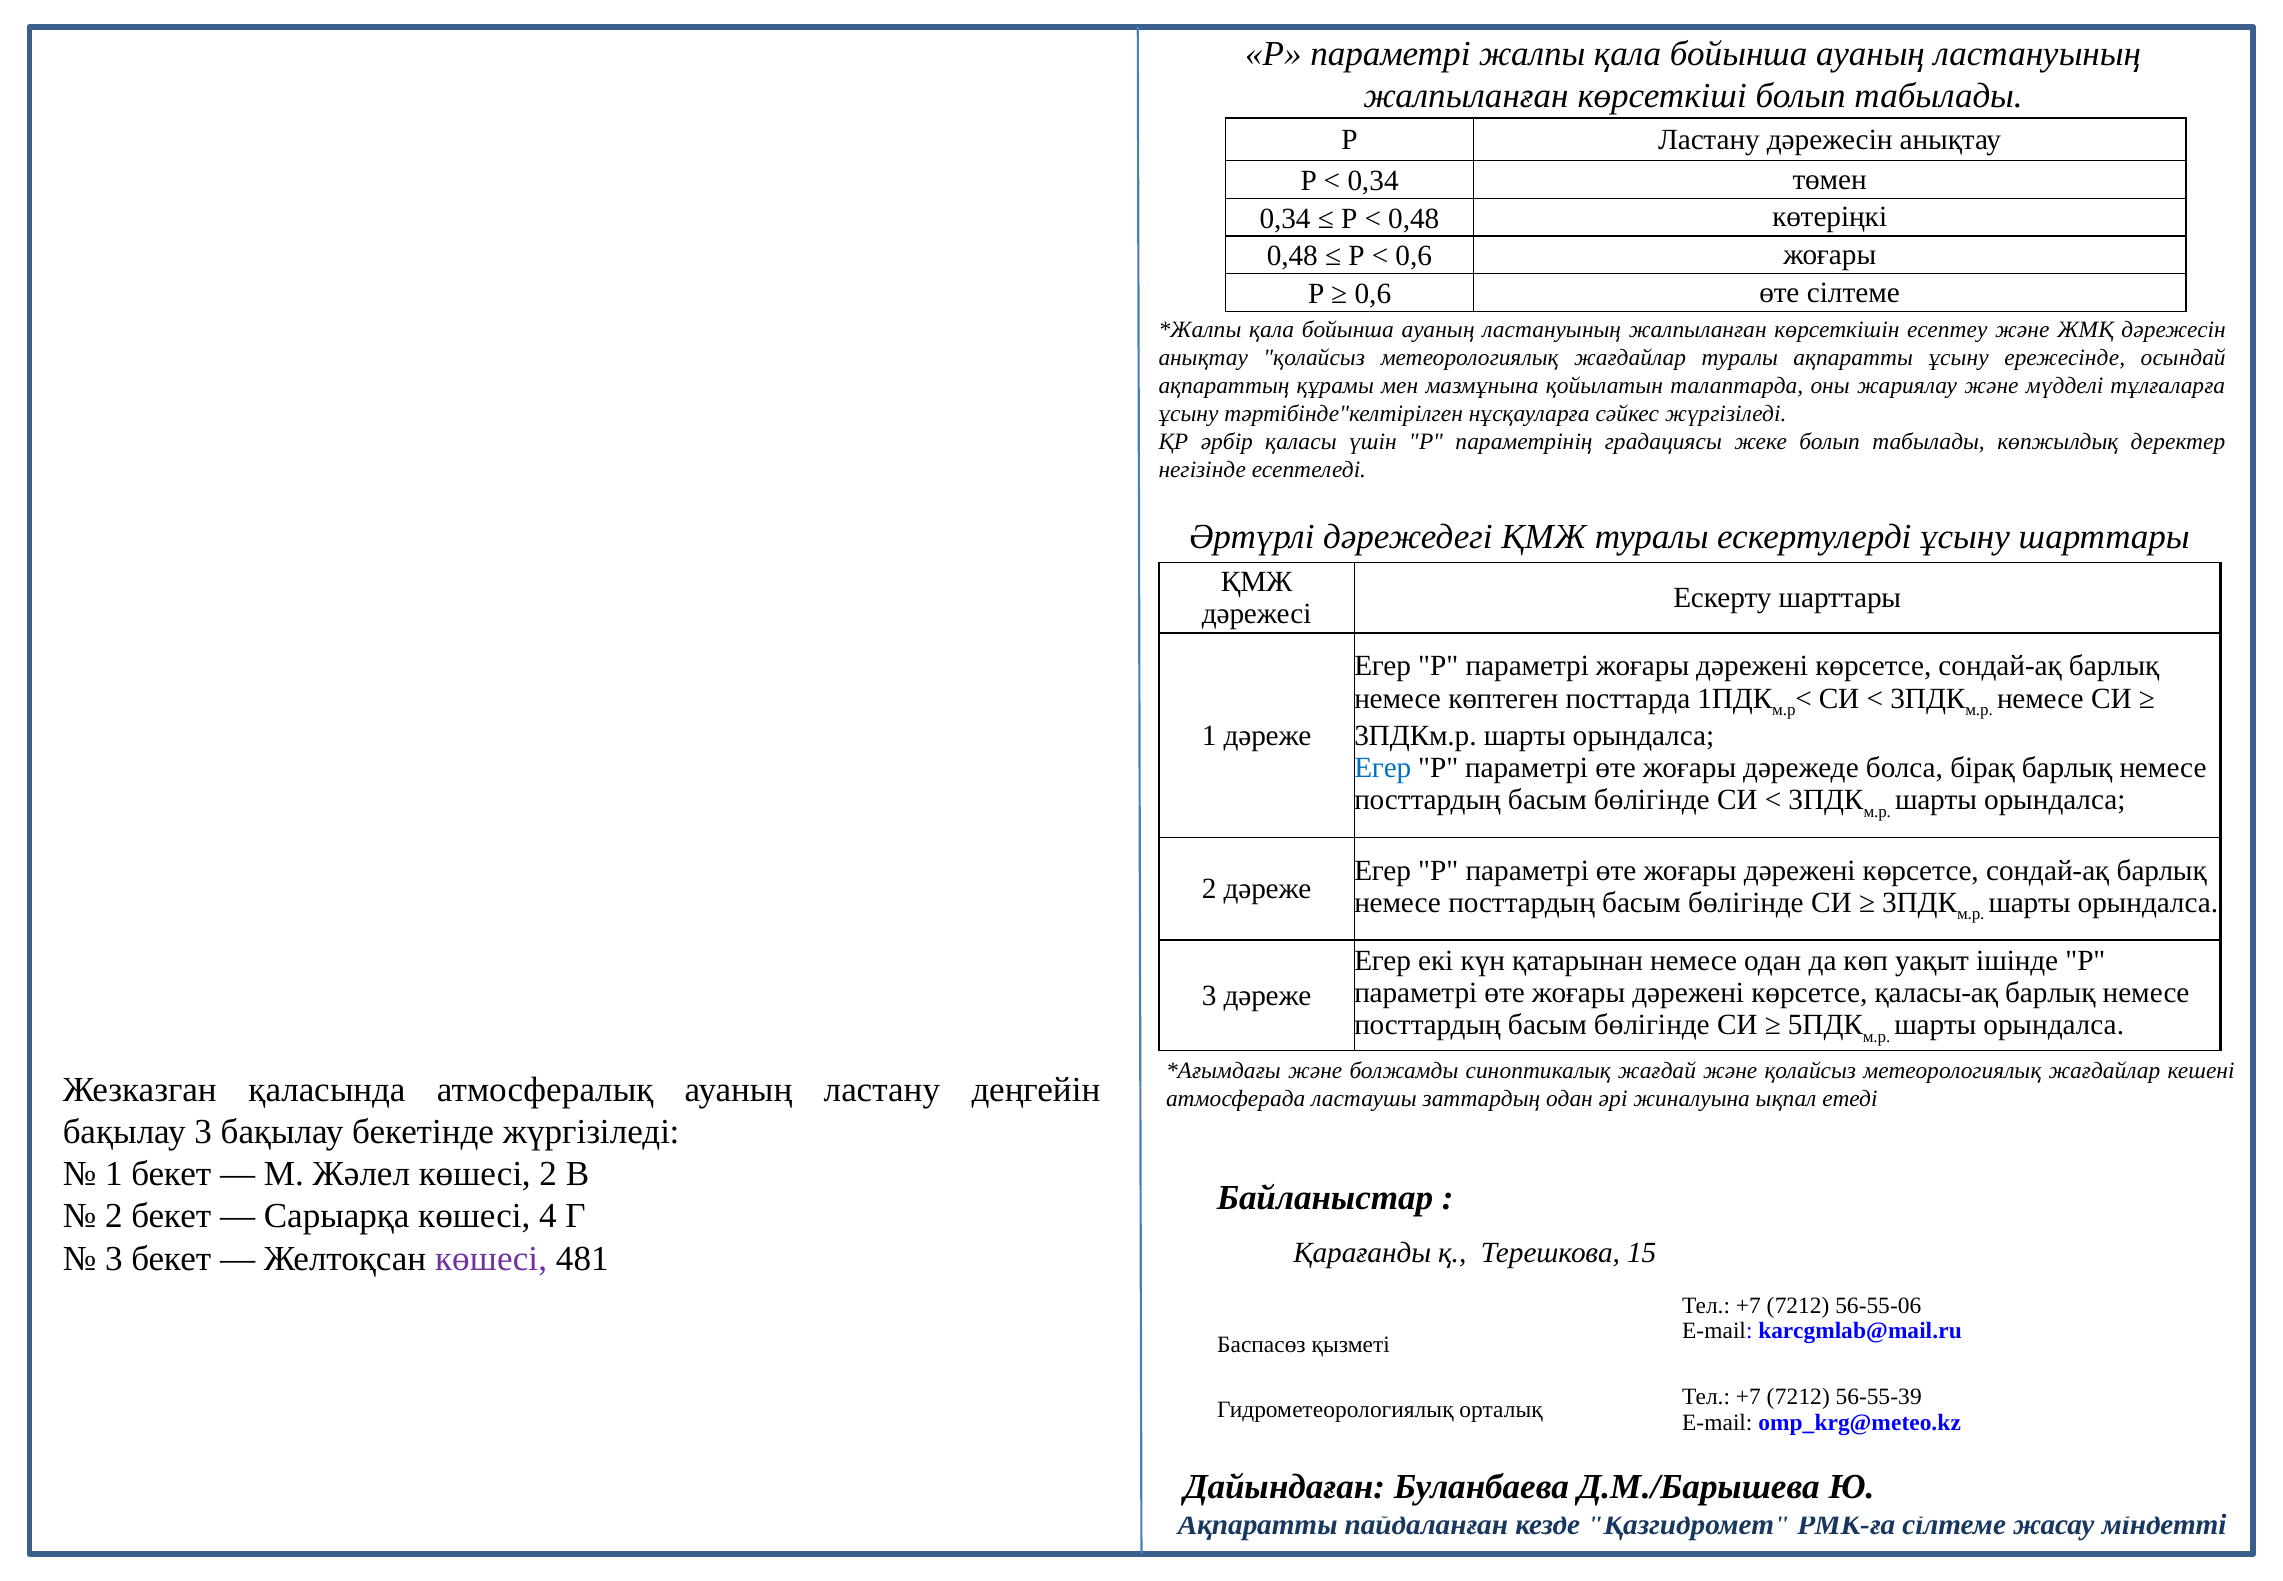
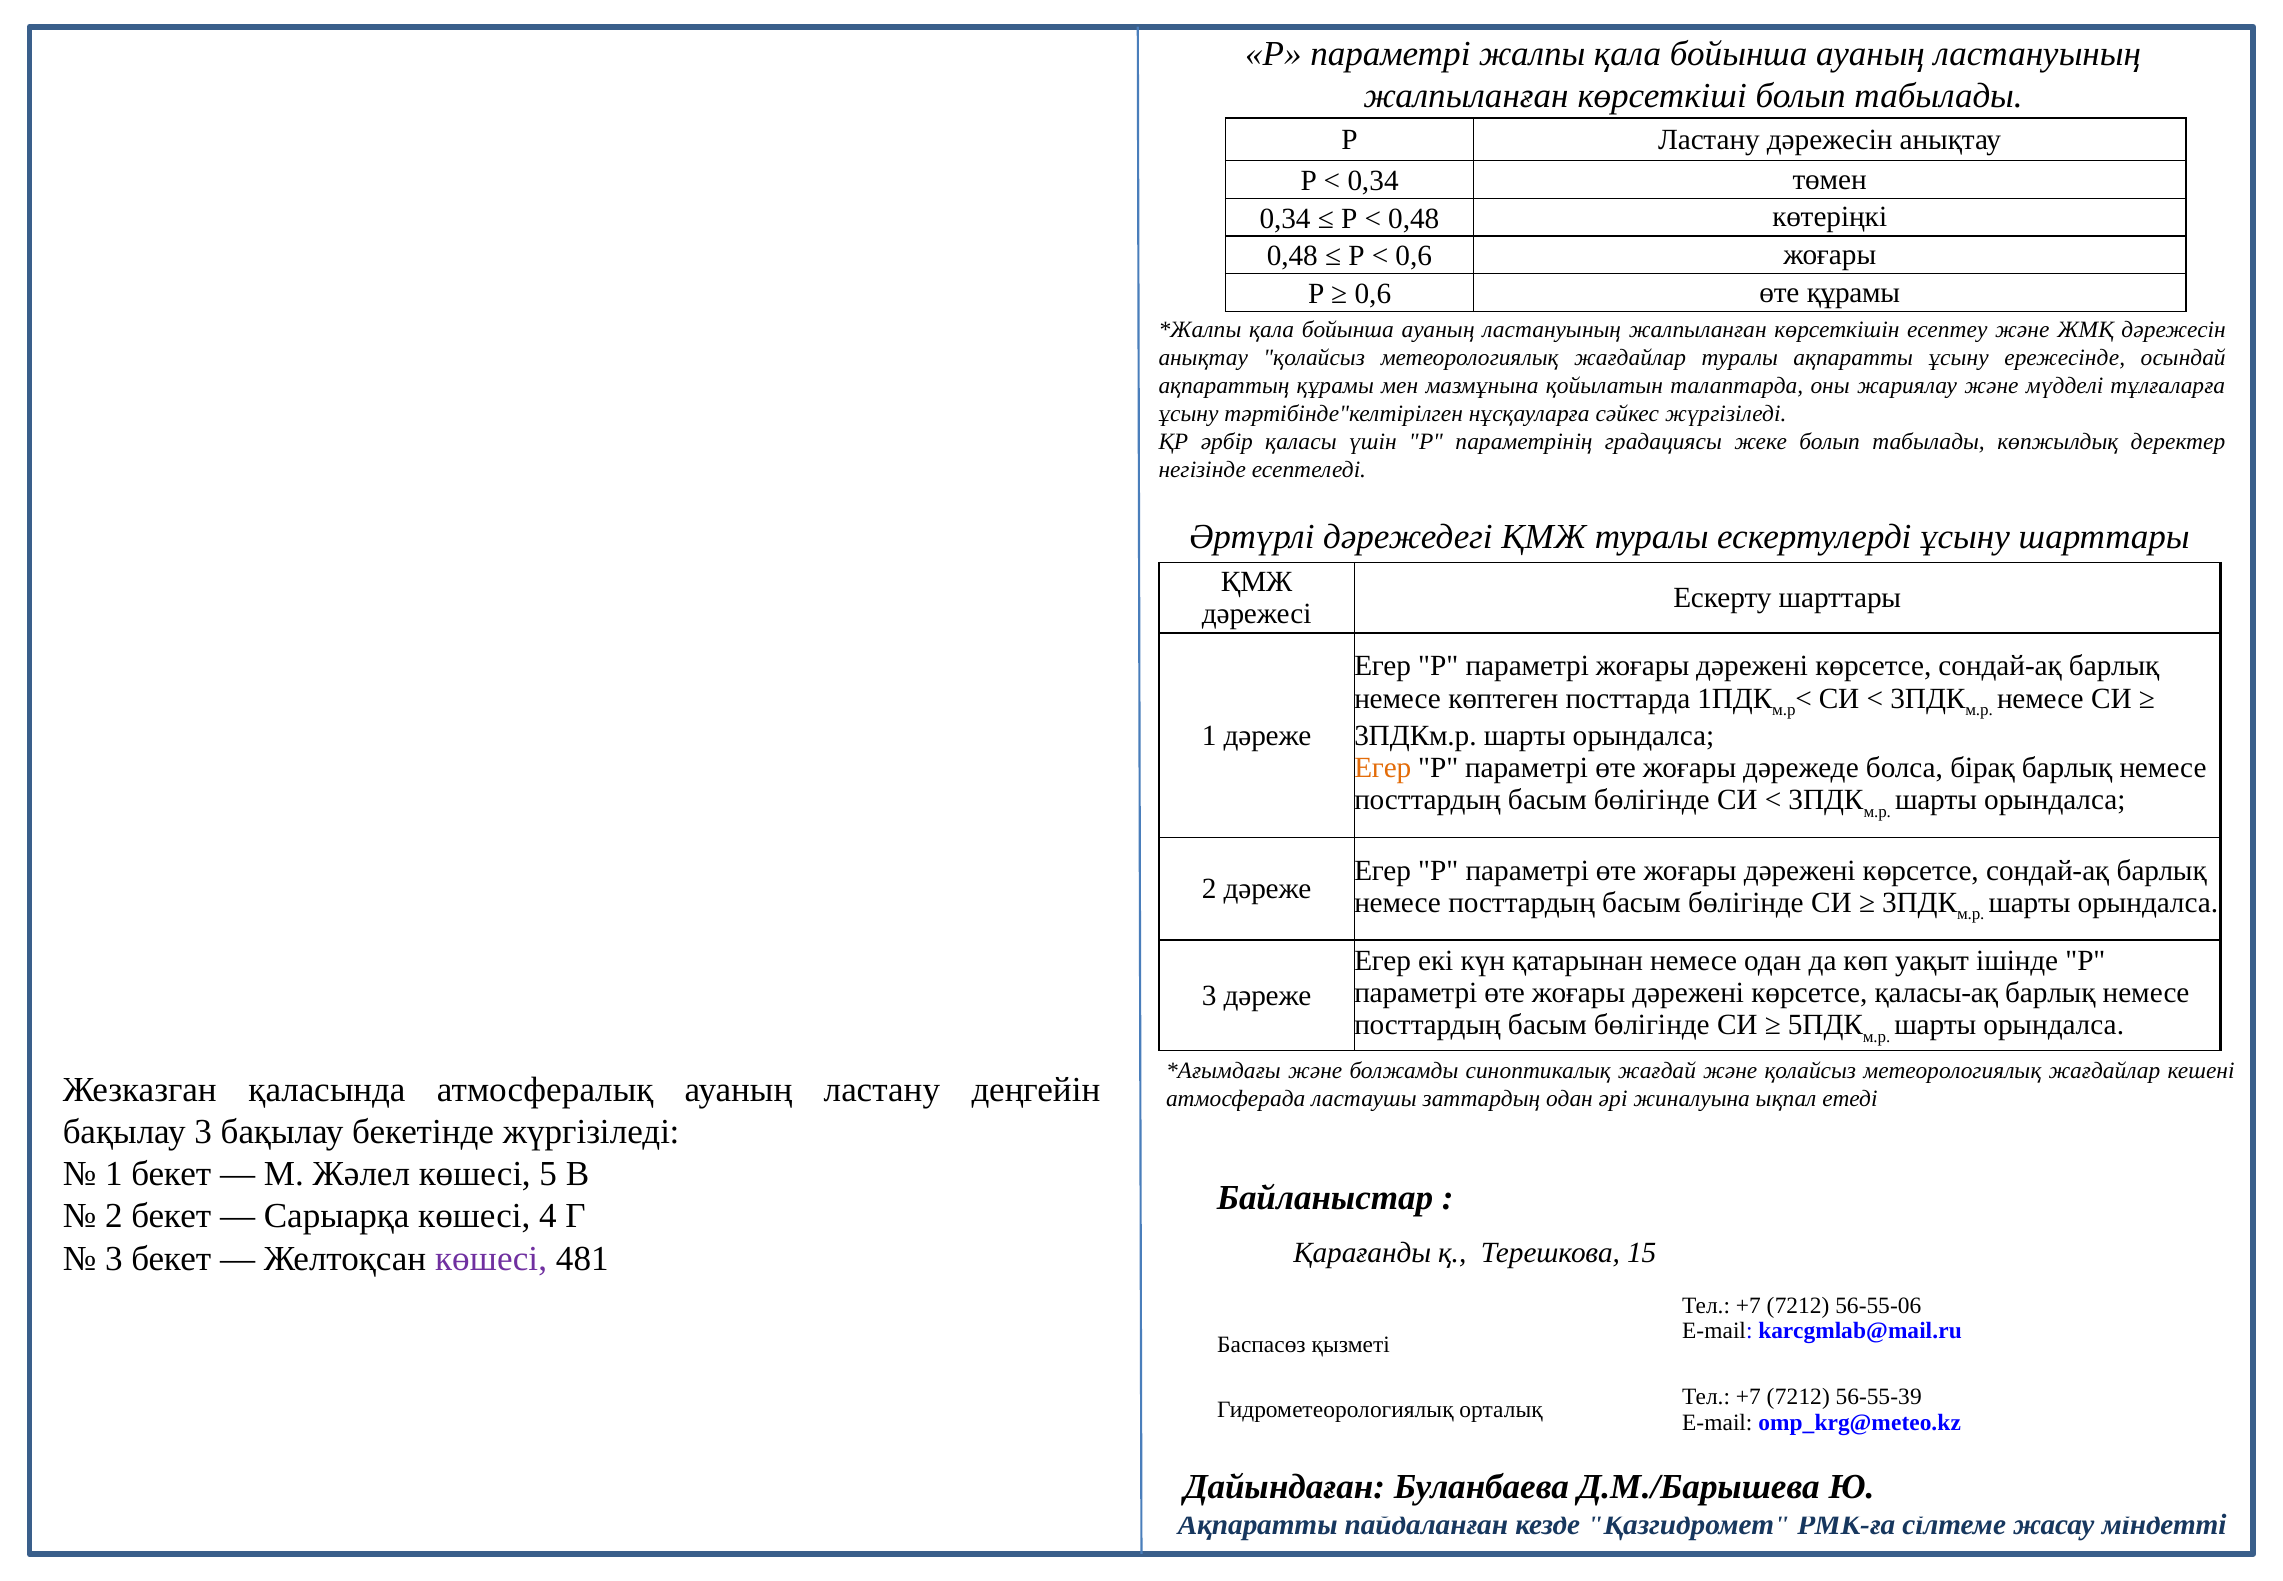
өте сілтеме: сілтеме -> құрамы (1853, 293)
Егер colour: blue -> orange (1383, 767)
көшесі 2: 2 -> 5 (548, 1174)
